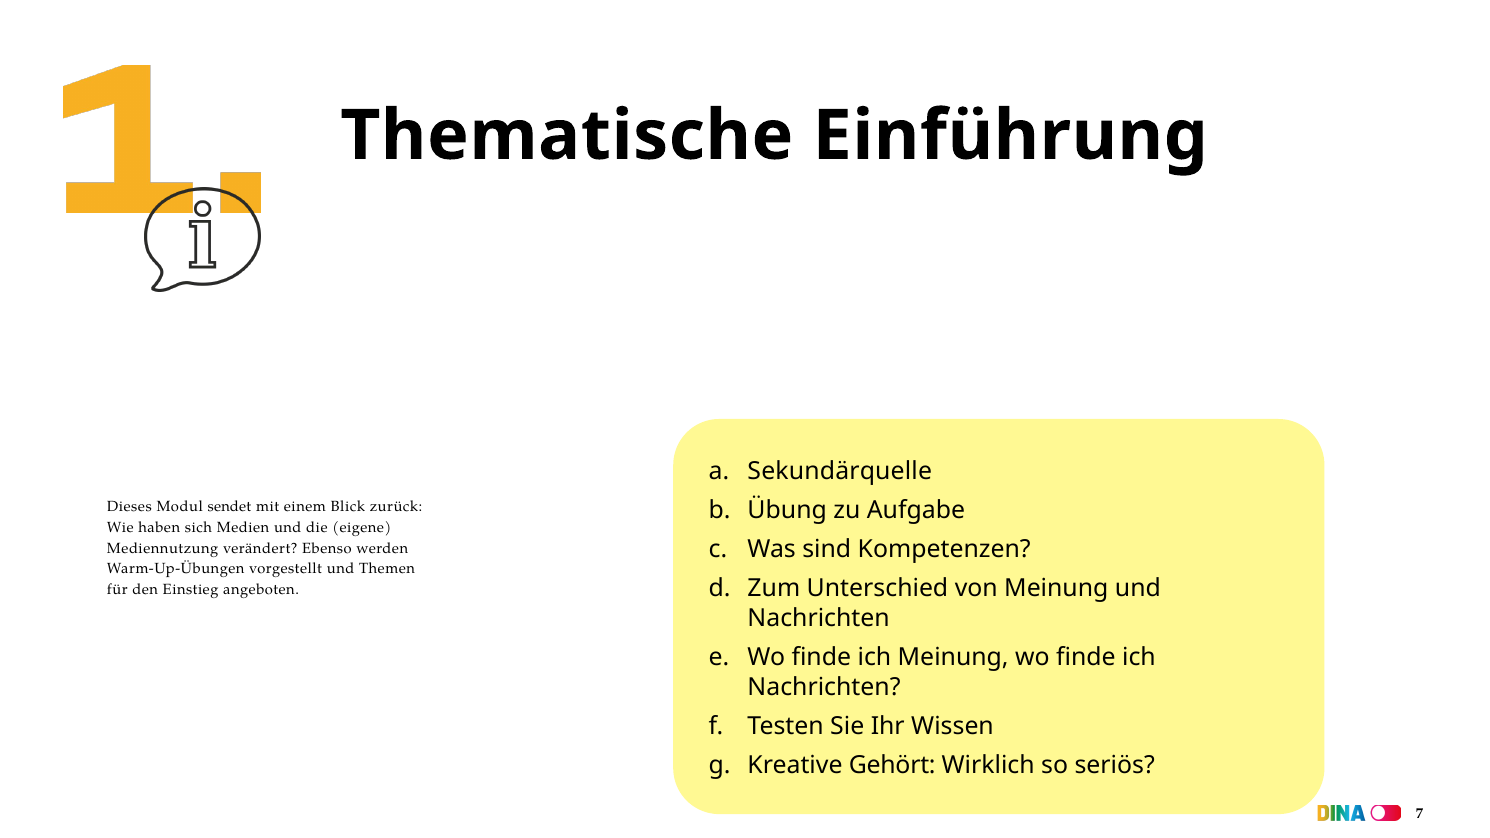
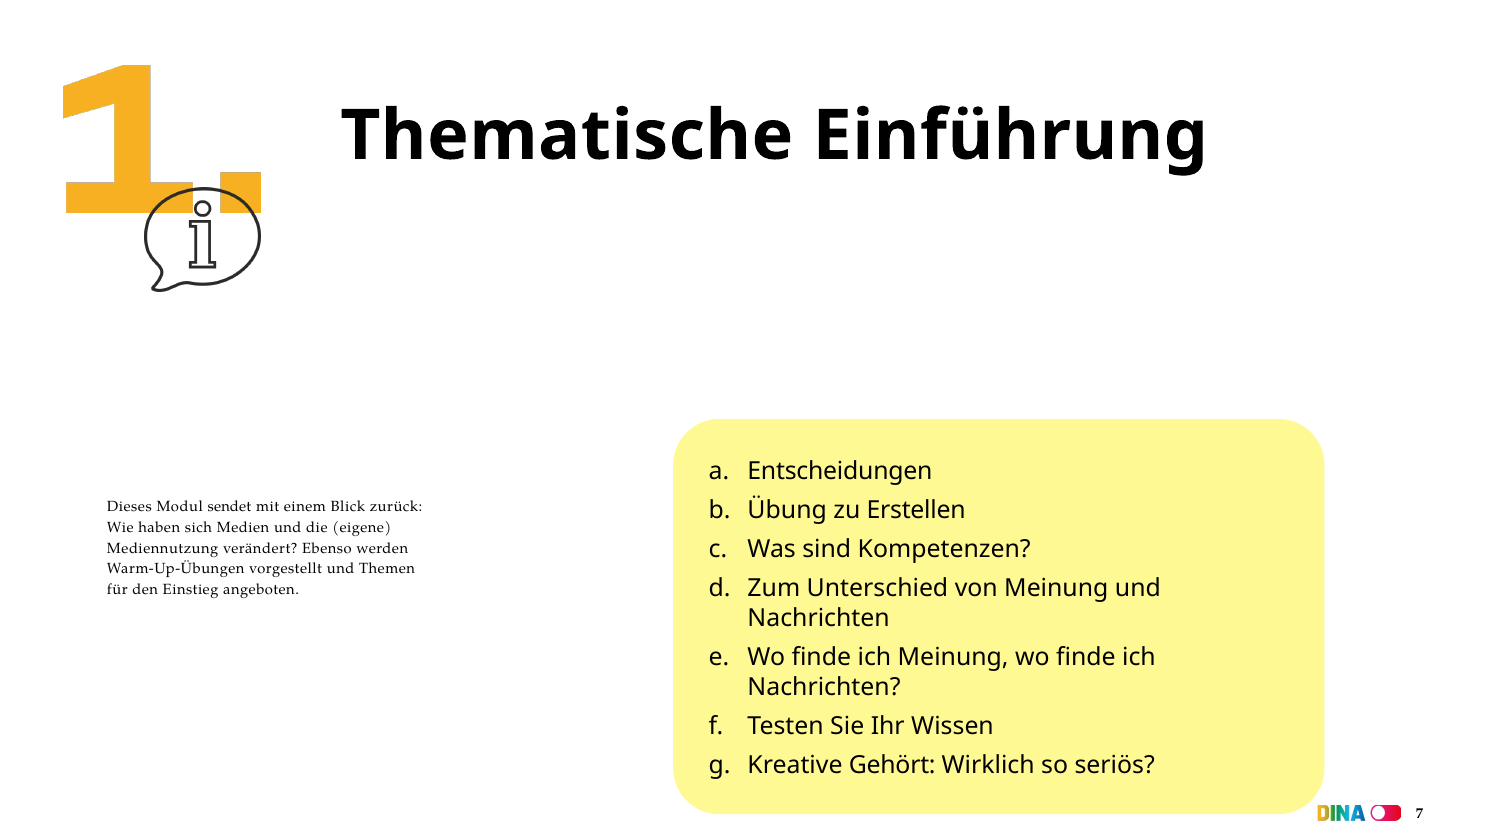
Sekundärquelle: Sekundärquelle -> Entscheidungen (840, 471)
Aufgabe: Aufgabe -> Erstellen (916, 510)
